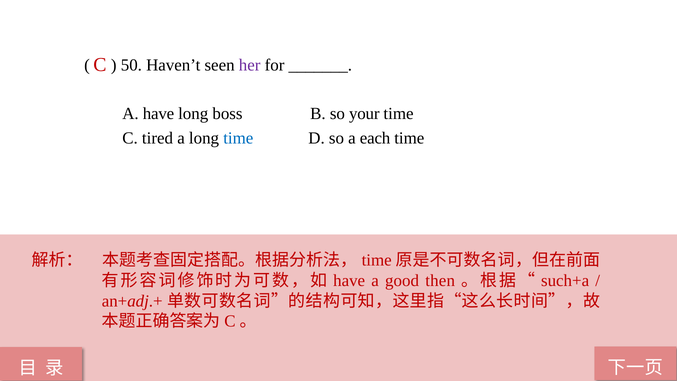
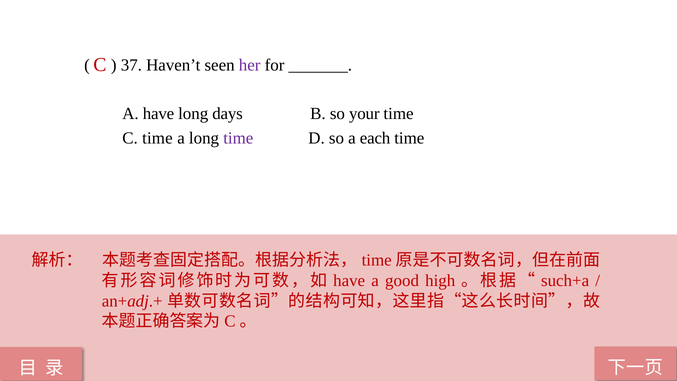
50: 50 -> 37 (131, 65)
boss: boss -> days (228, 114)
C tired: tired -> time (157, 138)
time colour: blue -> purple (238, 138)
then: then -> high (440, 281)
